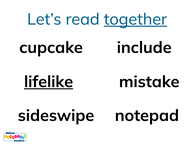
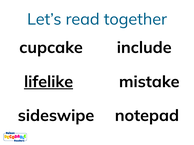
together underline: present -> none (135, 19)
